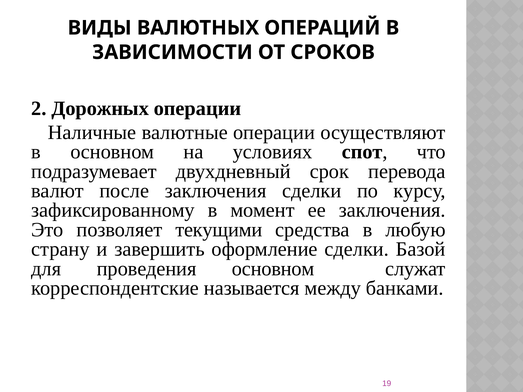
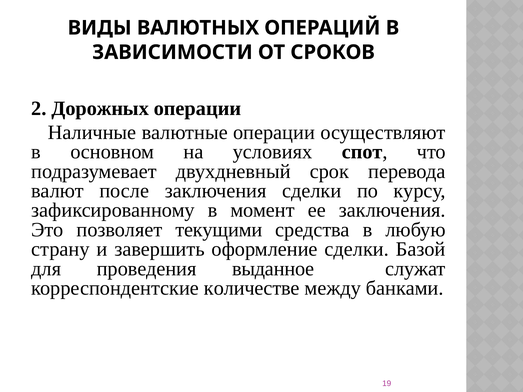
проведения основном: основном -> выданное (273, 269)
называется: называется -> количестве (252, 288)
